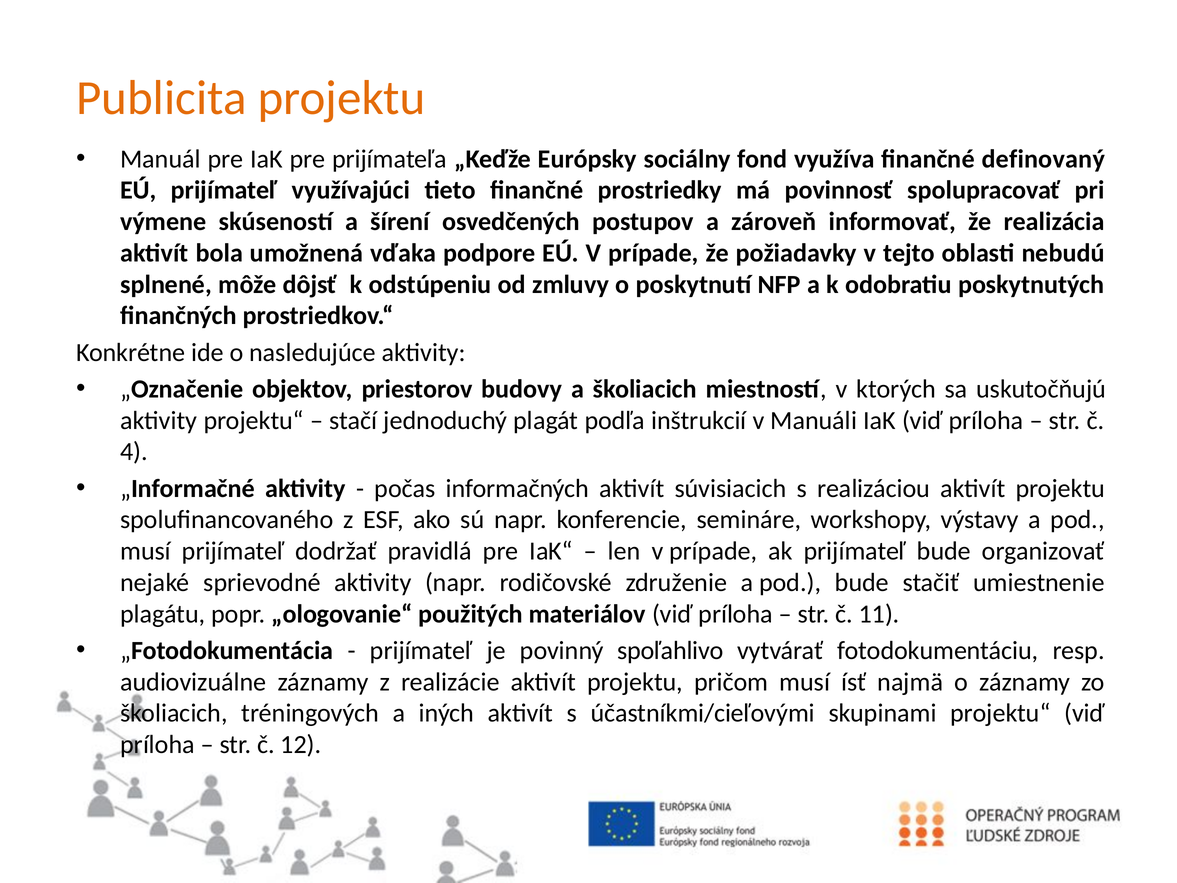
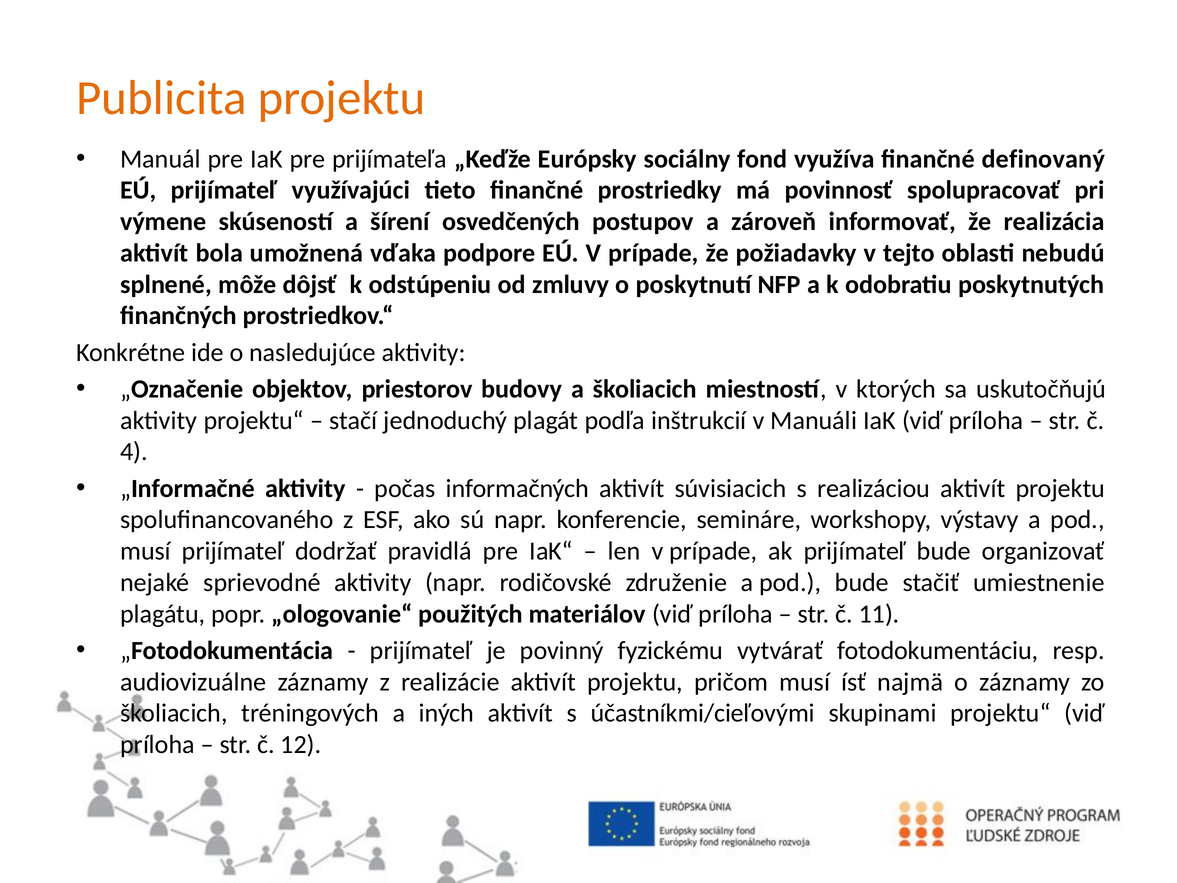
spoľahlivo: spoľahlivo -> fyzickému (670, 650)
